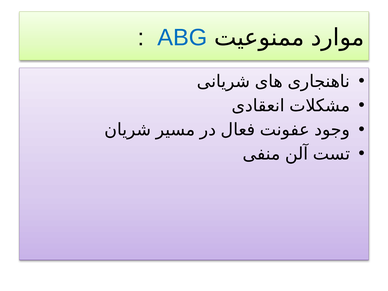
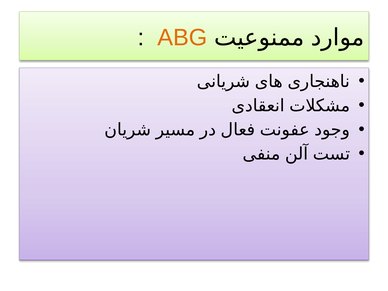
ABG colour: blue -> orange (182, 38)
